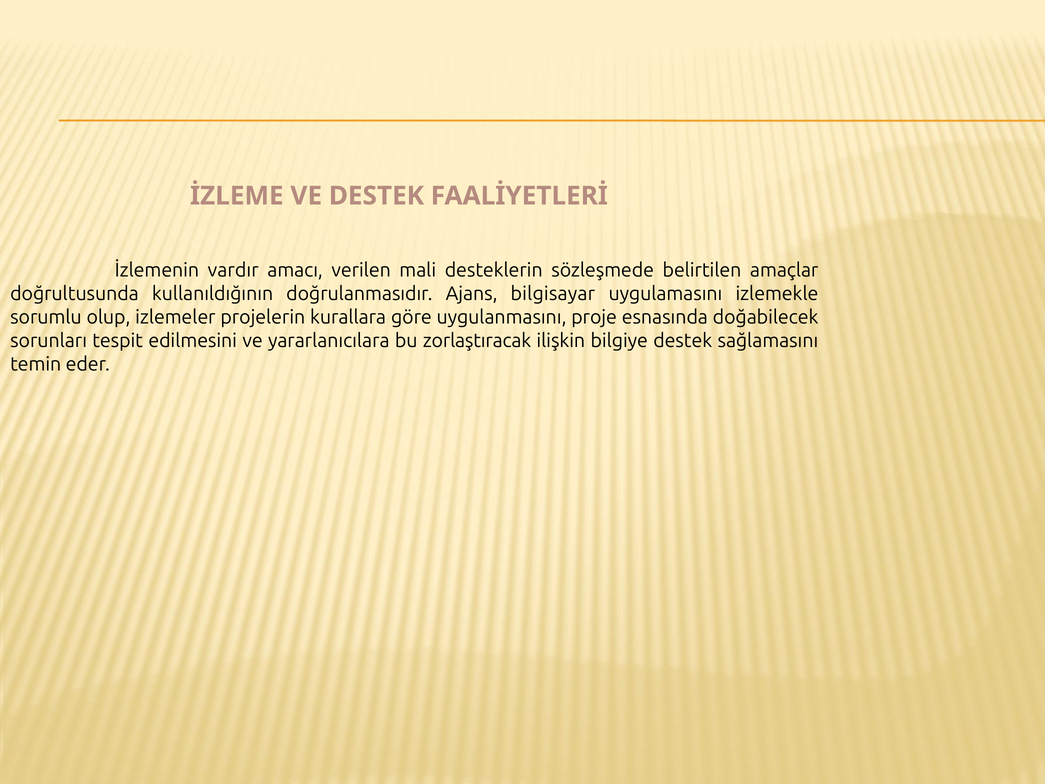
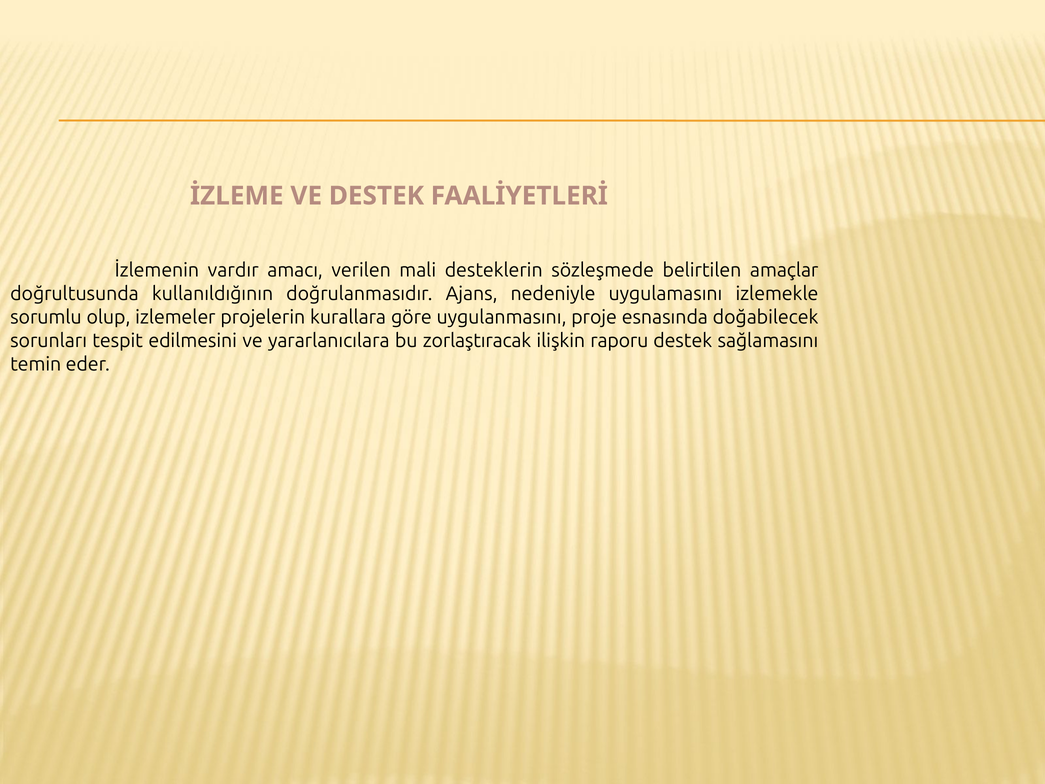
bilgisayar: bilgisayar -> nedeniyle (553, 294)
bilgiye: bilgiye -> raporu (619, 341)
